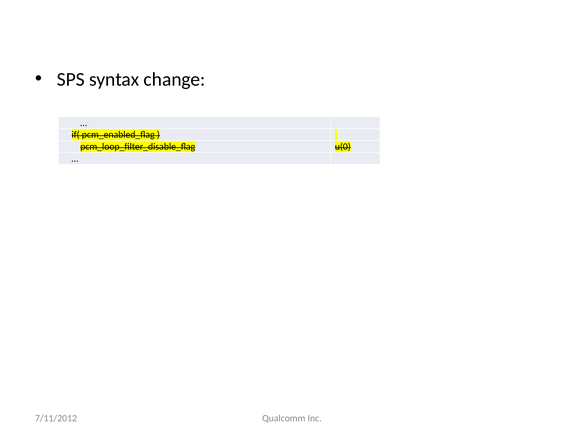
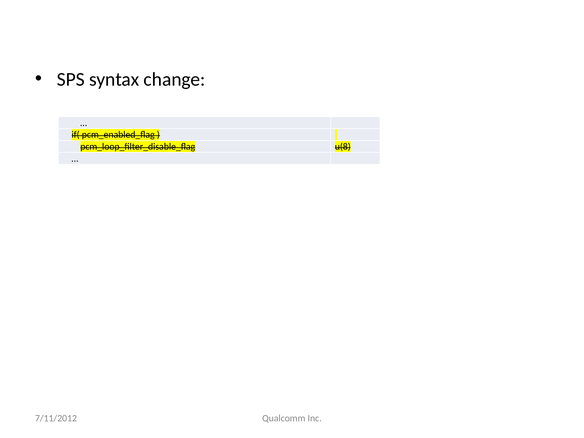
u(0: u(0 -> u(8 (343, 147)
